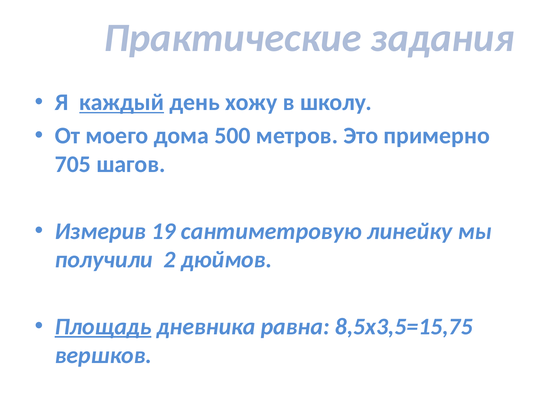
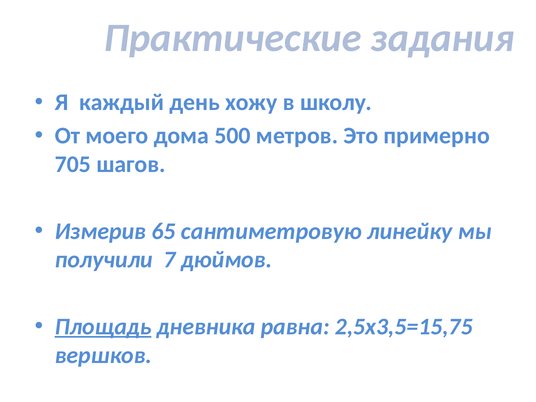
каждый underline: present -> none (122, 102)
19: 19 -> 65 (164, 231)
2: 2 -> 7 (170, 260)
8,5х3,5=15,75: 8,5х3,5=15,75 -> 2,5х3,5=15,75 (404, 327)
